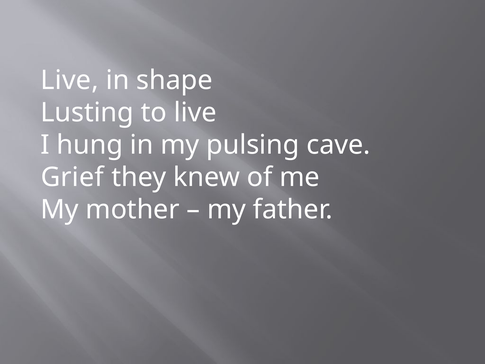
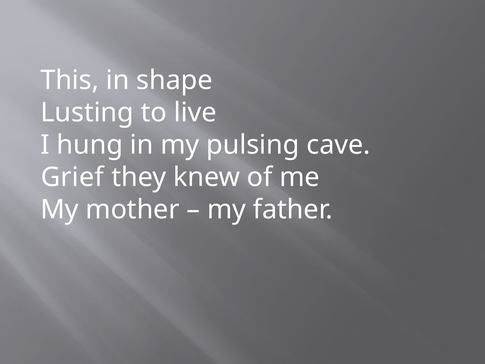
Live: Live -> This (70, 80)
